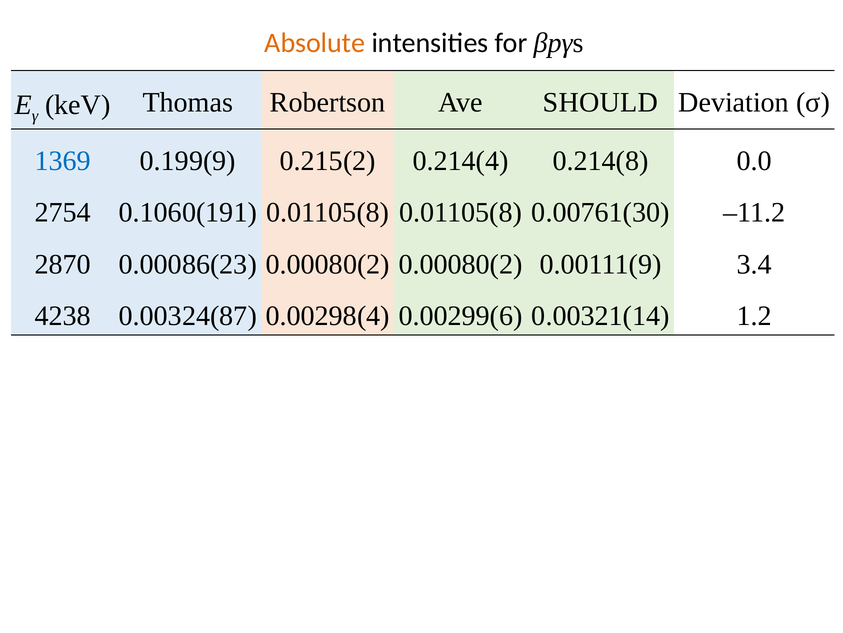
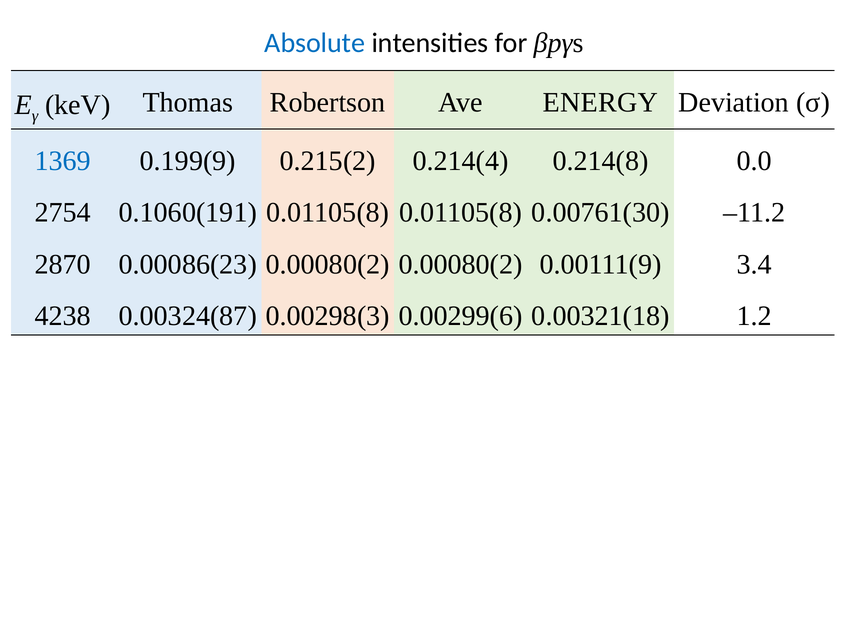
Absolute colour: orange -> blue (315, 43)
SHOULD: SHOULD -> ENERGY (600, 103)
0.00298(4: 0.00298(4 -> 0.00298(3 (328, 315)
0.00321(14: 0.00321(14 -> 0.00321(18 (601, 315)
